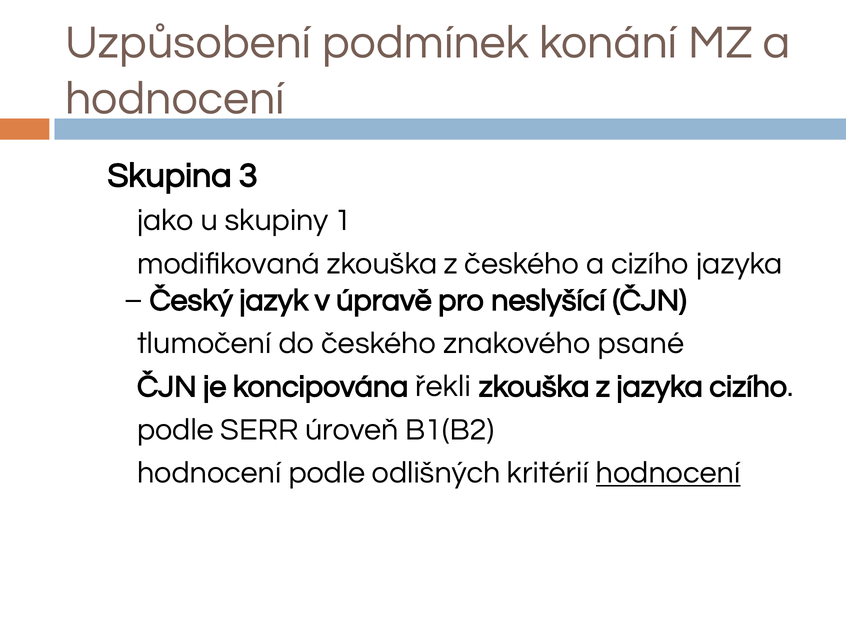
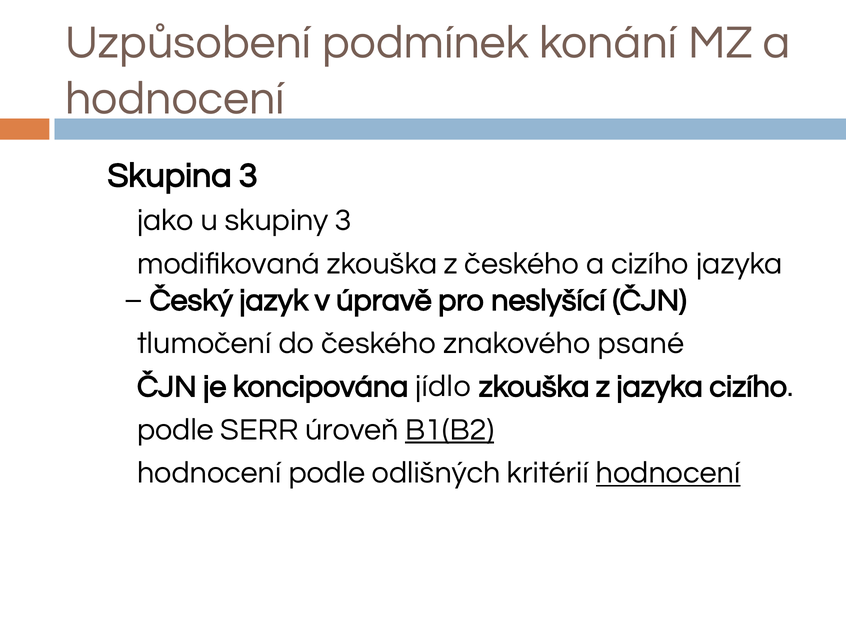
skupiny 1: 1 -> 3 (343, 220)
řekli: řekli -> jídlo (443, 386)
B1(B2 underline: none -> present (450, 429)
